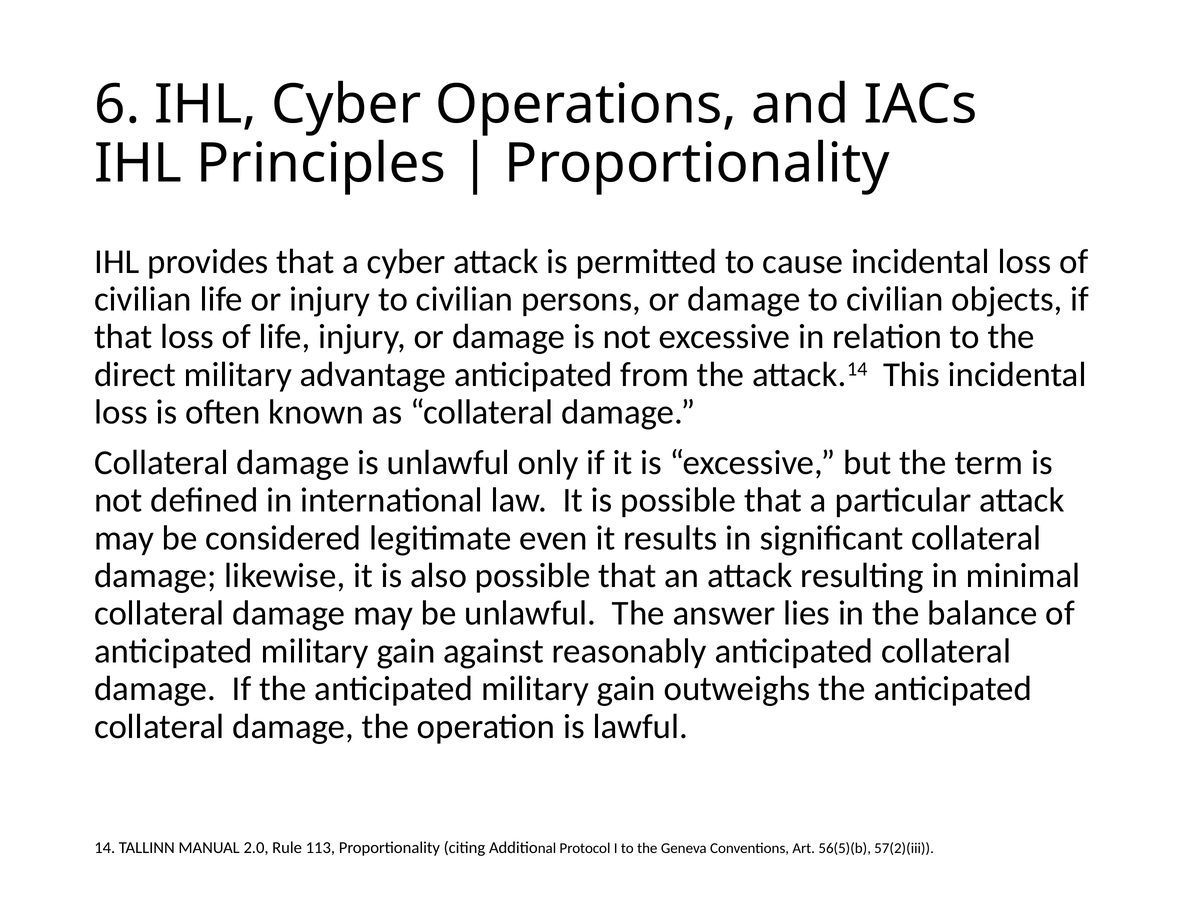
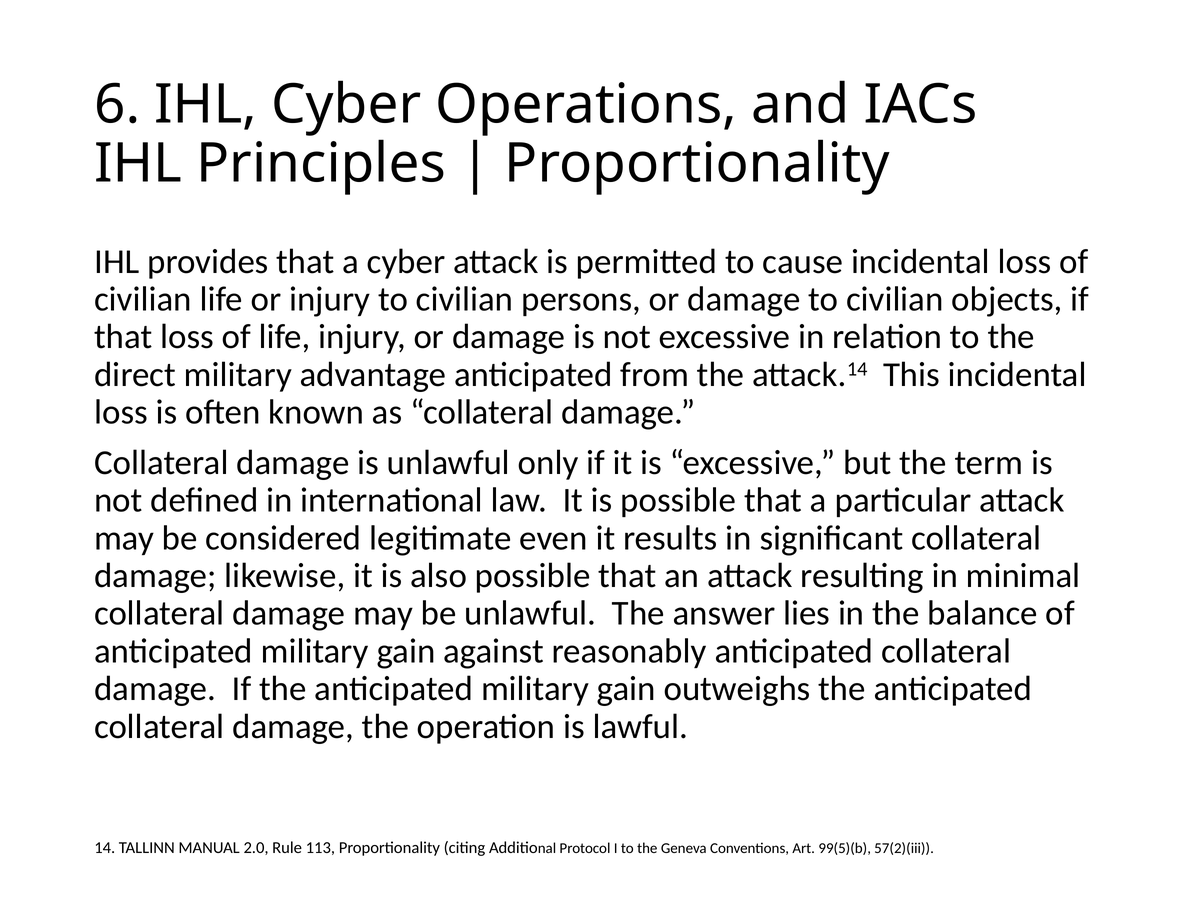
56(5)(b: 56(5)(b -> 99(5)(b (845, 848)
